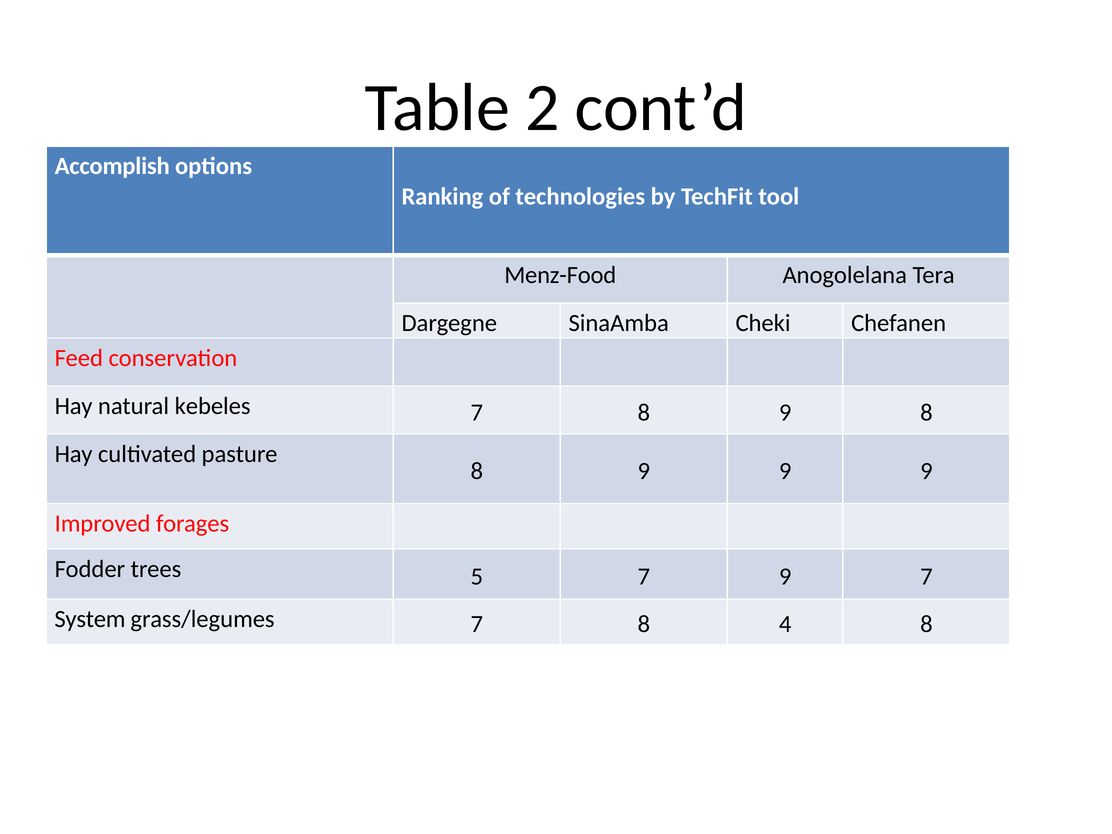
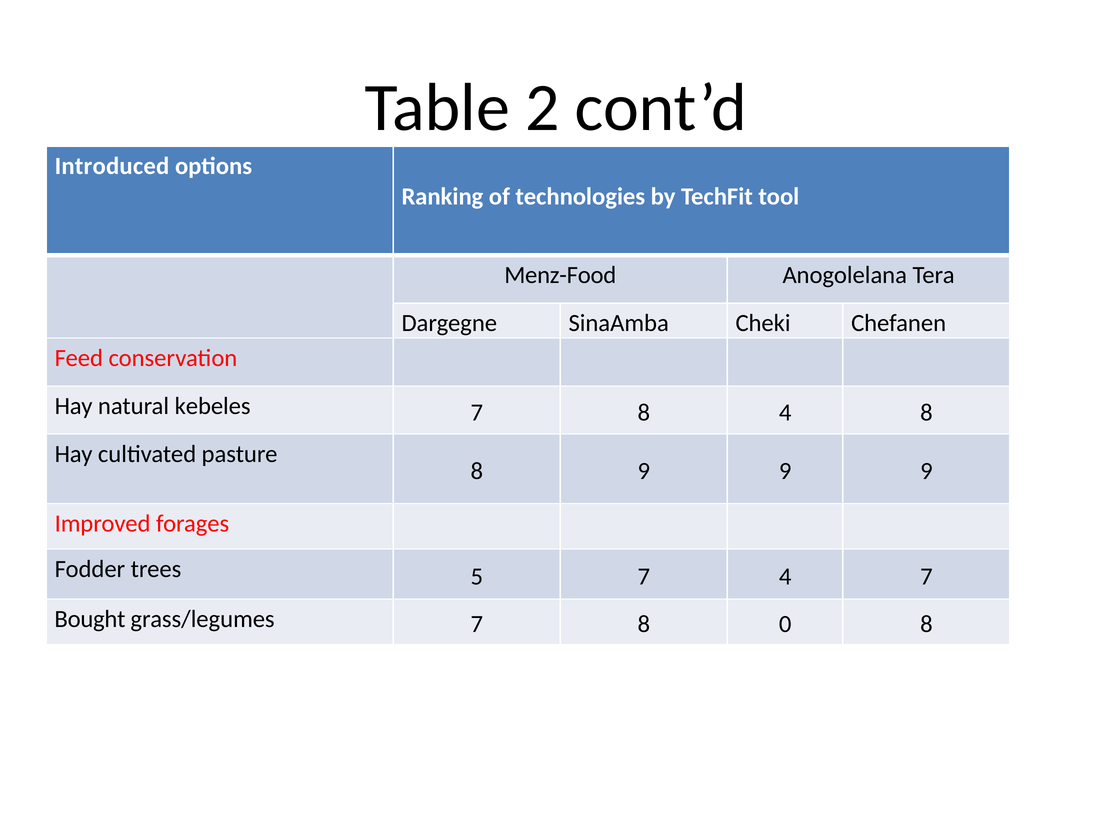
Accomplish: Accomplish -> Introduced (112, 166)
7 8 9: 9 -> 4 (785, 413)
7 9: 9 -> 4 (785, 577)
System: System -> Bought (90, 619)
4: 4 -> 0 (785, 624)
